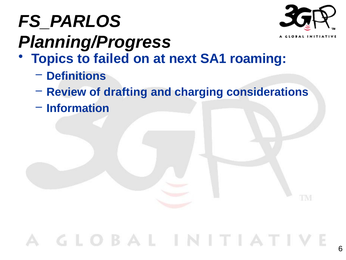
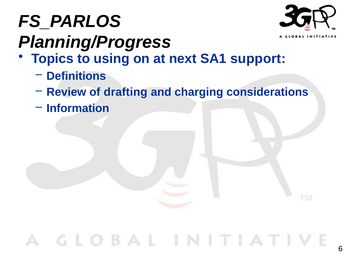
failed: failed -> using (112, 59)
roaming: roaming -> support (258, 59)
